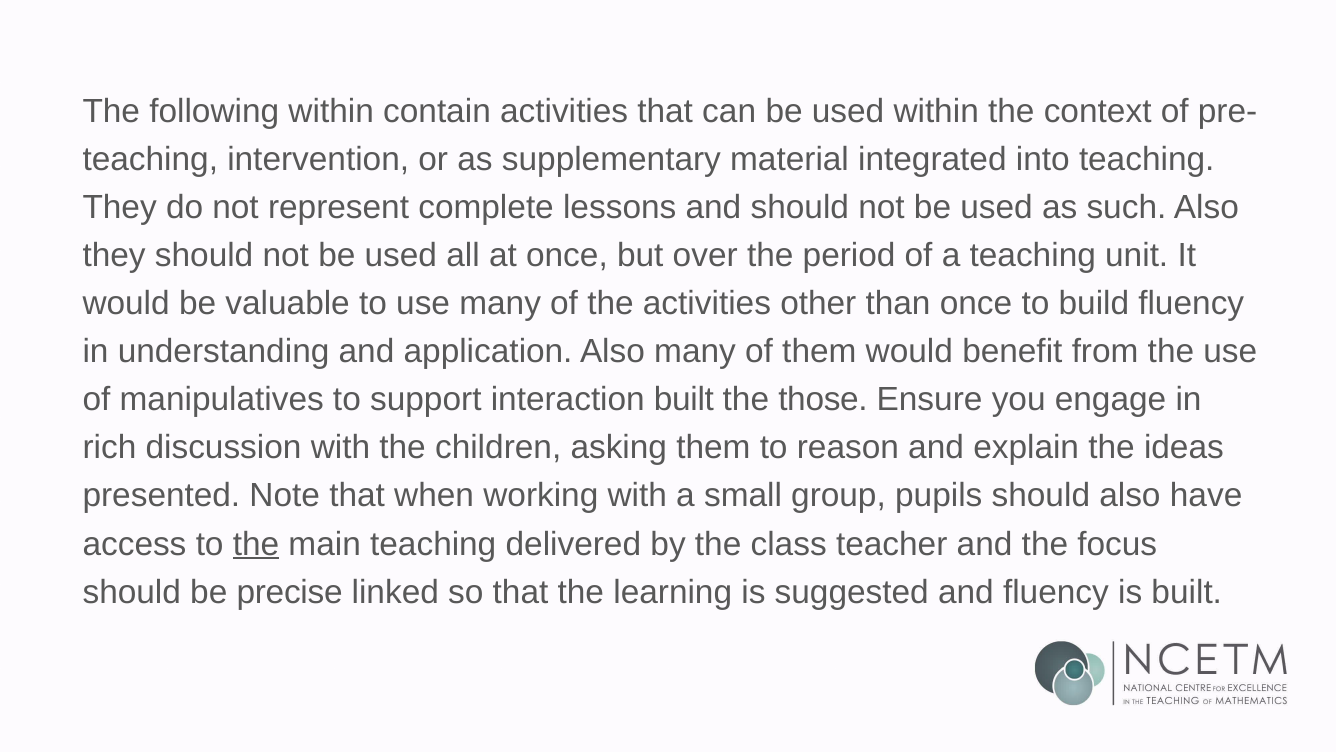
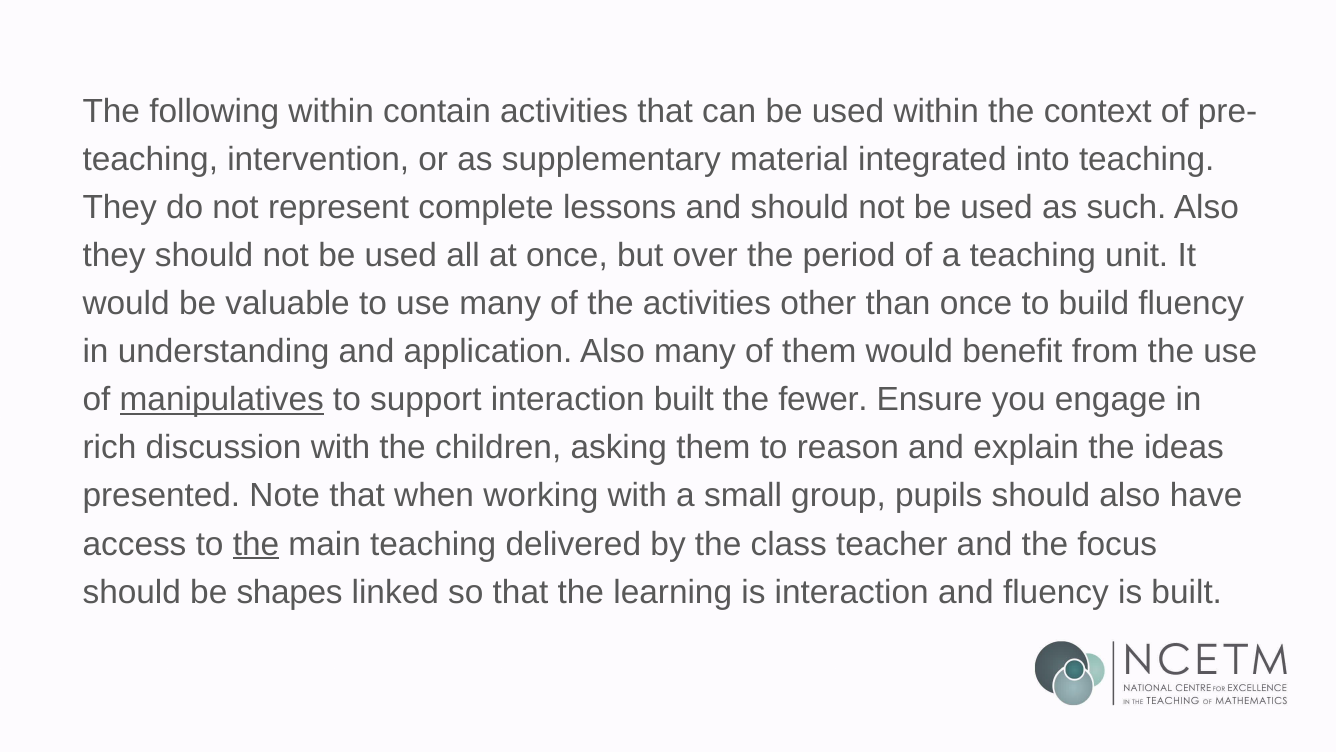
manipulatives underline: none -> present (222, 399)
those: those -> fewer (823, 399)
precise: precise -> shapes (290, 592)
is suggested: suggested -> interaction (852, 592)
